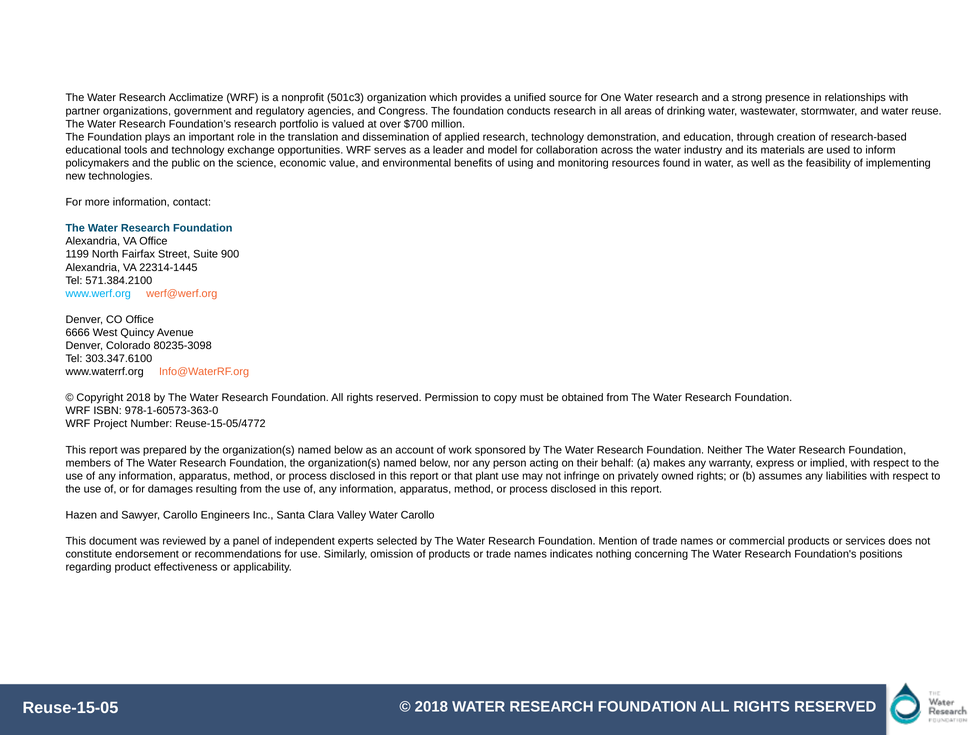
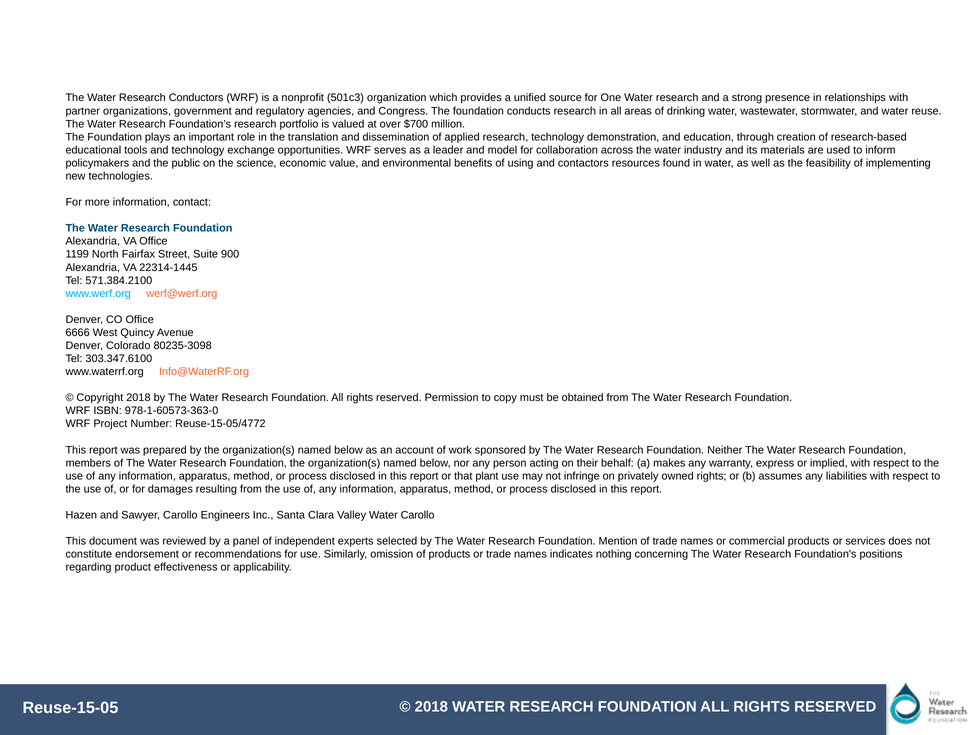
Acclimatize: Acclimatize -> Conductors (196, 98)
monitoring: monitoring -> contactors (583, 163)
